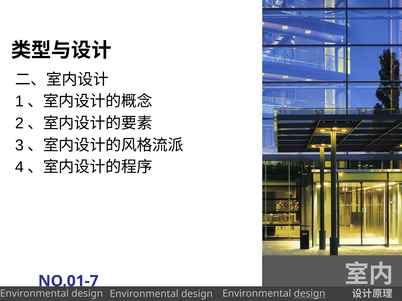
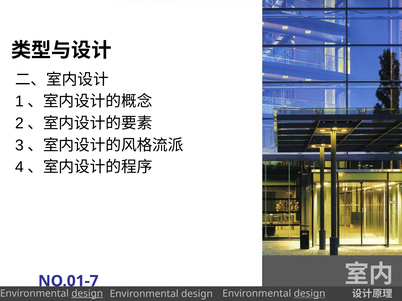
design underline: none -> present (87, 294)
